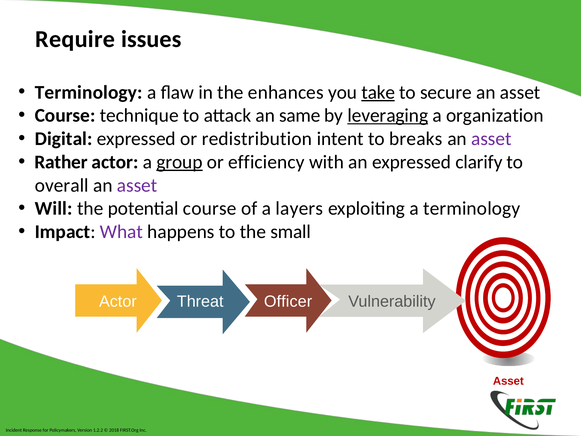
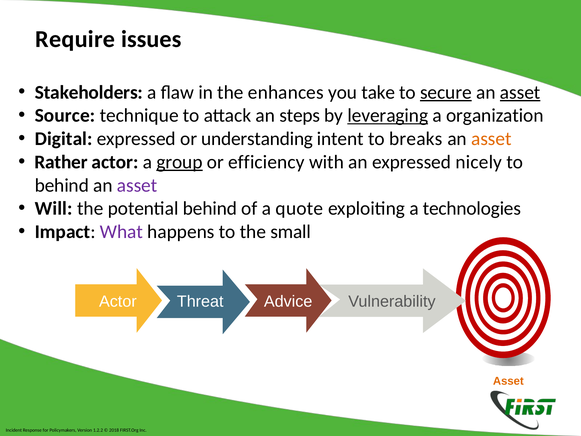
Terminology: Terminology -> Stakeholders (89, 92)
take underline: present -> none (378, 92)
secure underline: none -> present (446, 92)
asset underline: none -> present (520, 92)
Course: Course -> Source (65, 116)
same: same -> steps (300, 116)
redistribution: redistribution -> understanding (257, 139)
asset colour: purple -> orange (491, 139)
clarify: clarify -> nicely (479, 162)
overall: overall -> behind (62, 185)
potential course: course -> behind (210, 208)
layers: layers -> quote (299, 208)
a terminology: terminology -> technologies (472, 208)
Officer: Officer -> Advice (288, 301)
Asset colour: red -> orange (508, 381)
